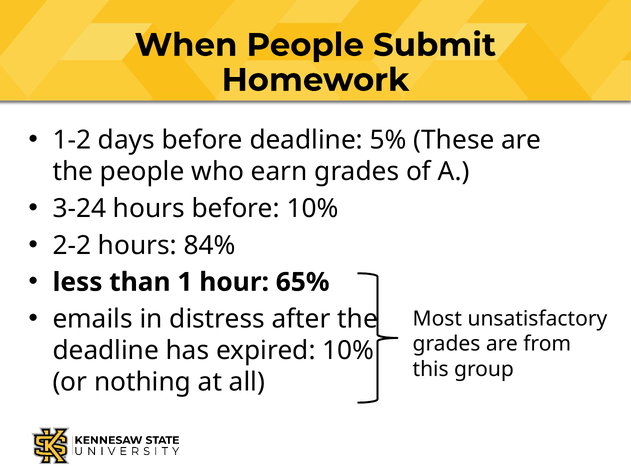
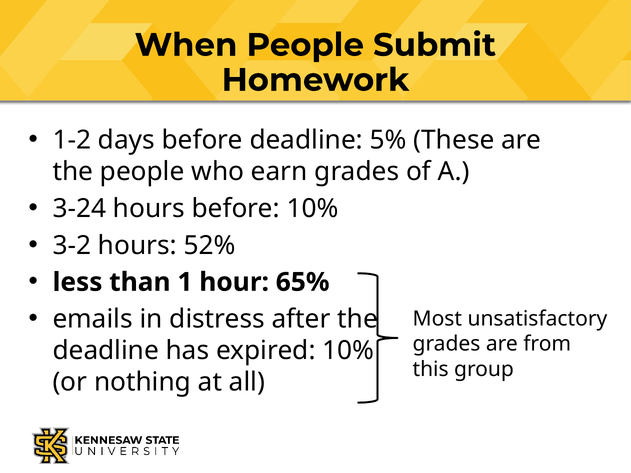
2-2: 2-2 -> 3-2 (72, 245)
84%: 84% -> 52% (209, 245)
